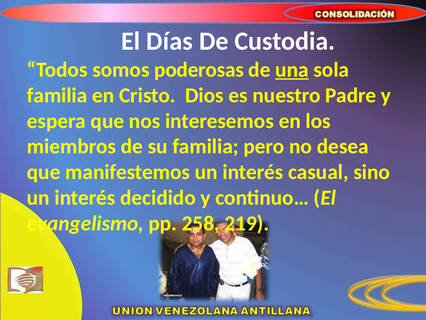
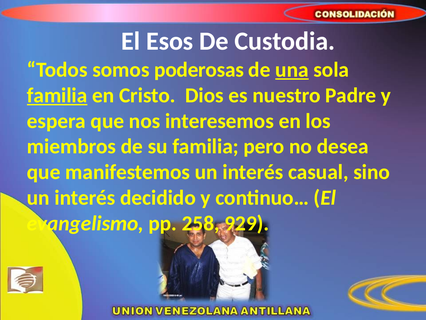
Días: Días -> Esos (170, 41)
familia underline: none -> present (57, 95)
219: 219 -> 929 (247, 223)
